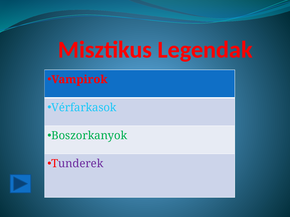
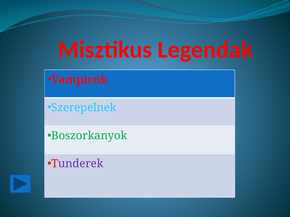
Vérfarkasok: Vérfarkasok -> Szerepelnek (84, 108)
